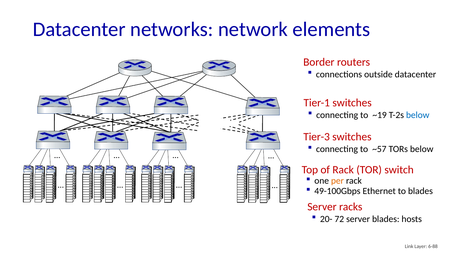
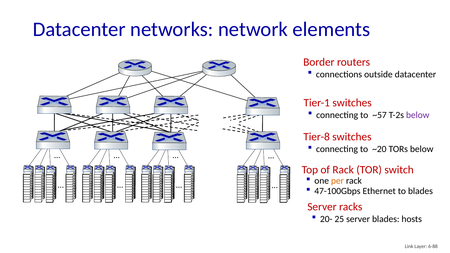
~19: ~19 -> ~57 (380, 115)
below colour: blue -> purple (418, 115)
Tier-3: Tier-3 -> Tier-8 (317, 137)
~57: ~57 -> ~20 (379, 149)
49-100Gbps: 49-100Gbps -> 47-100Gbps (337, 191)
72: 72 -> 25 (339, 219)
